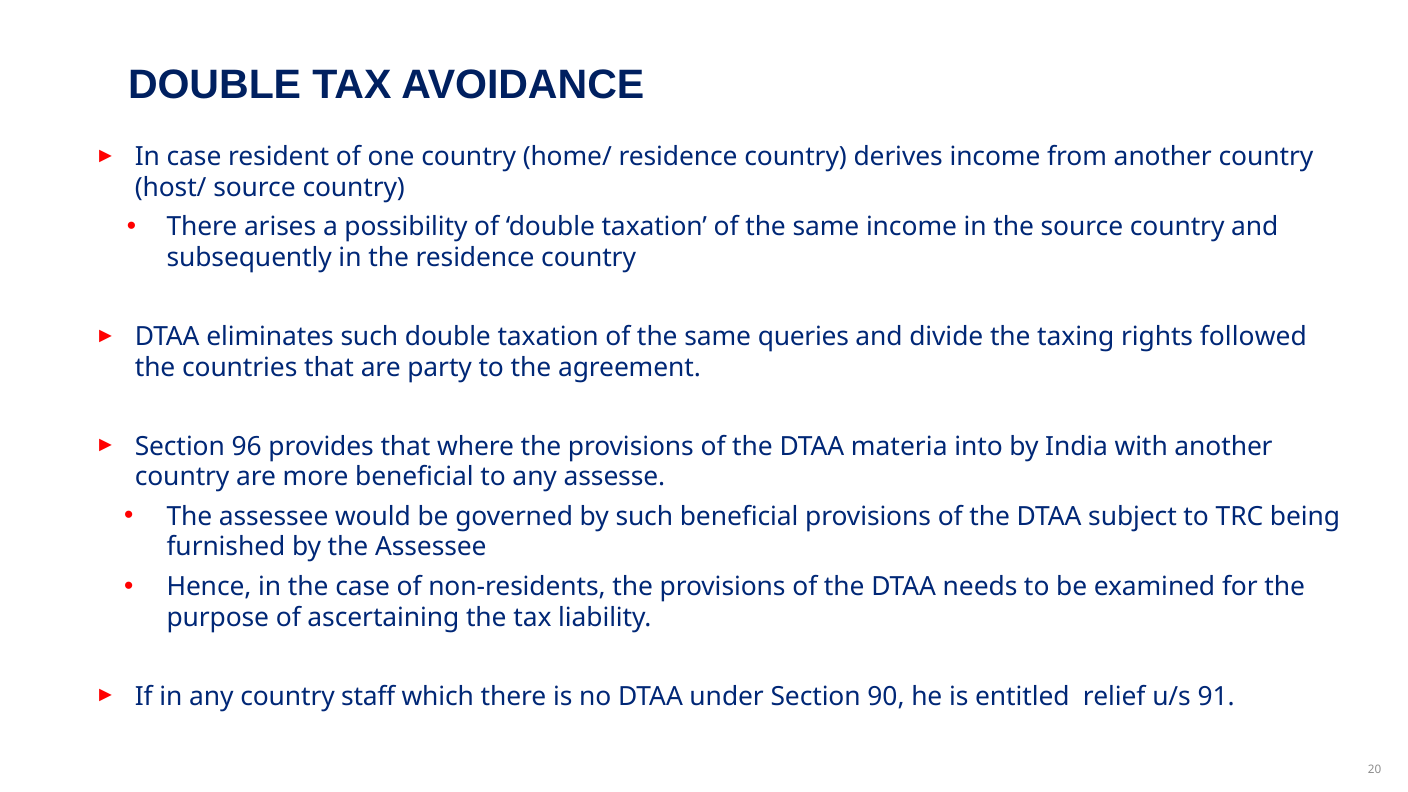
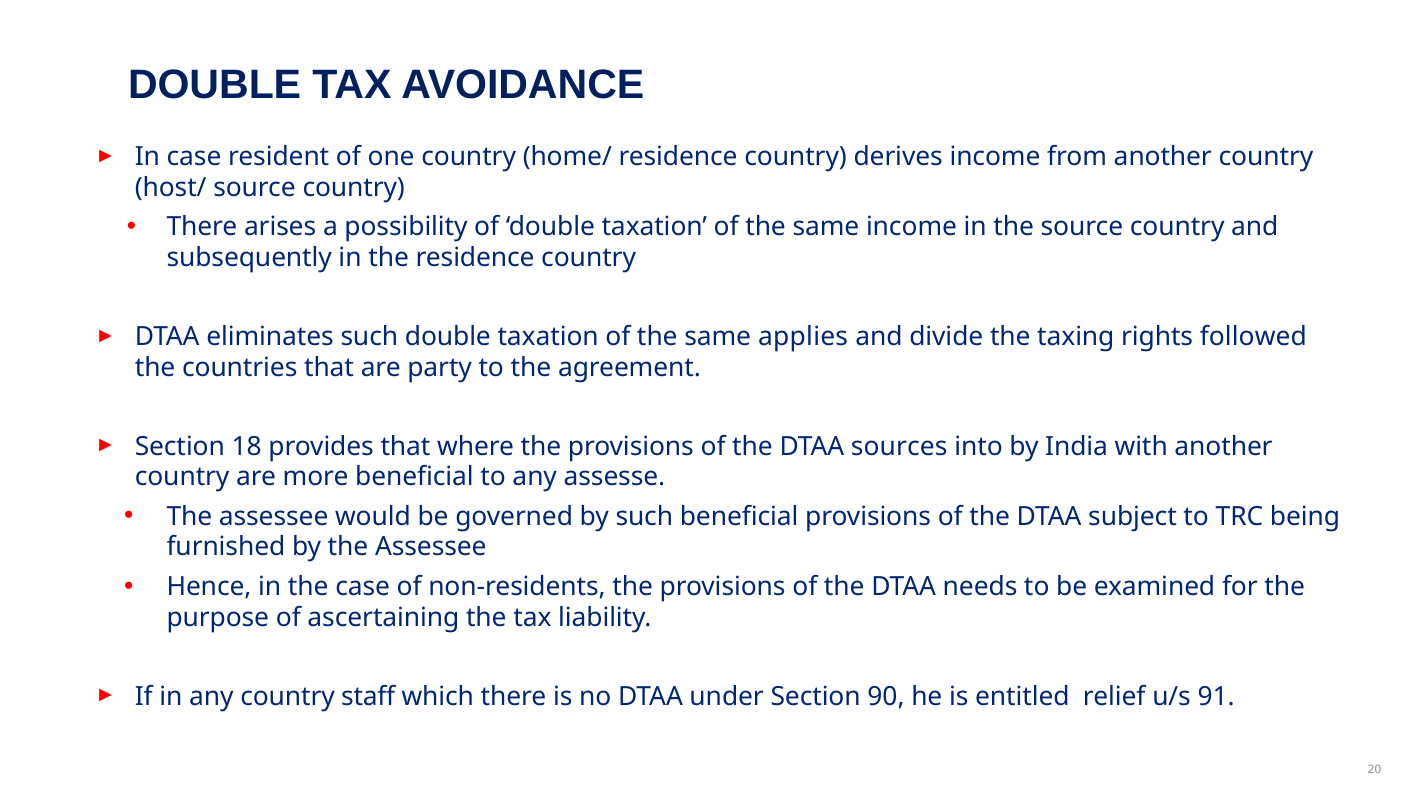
queries: queries -> applies (803, 337)
96: 96 -> 18 (247, 446)
materia: materia -> sources (899, 446)
